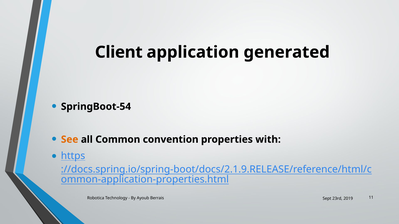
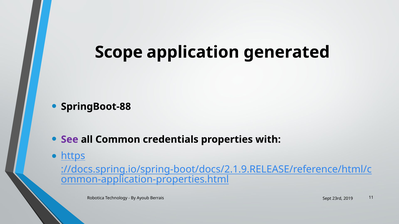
Client: Client -> Scope (119, 52)
SpringBoot-54: SpringBoot-54 -> SpringBoot-88 (96, 107)
See colour: orange -> purple (70, 140)
convention: convention -> credentials (171, 140)
